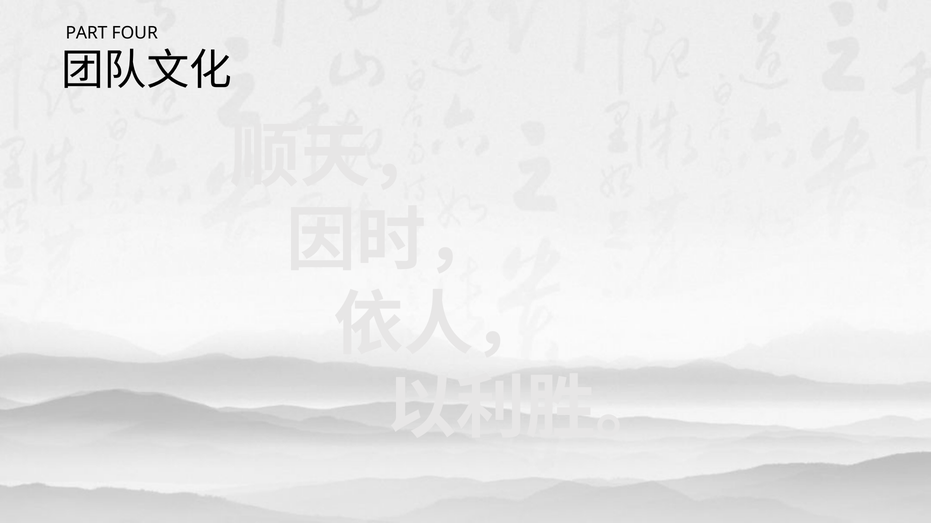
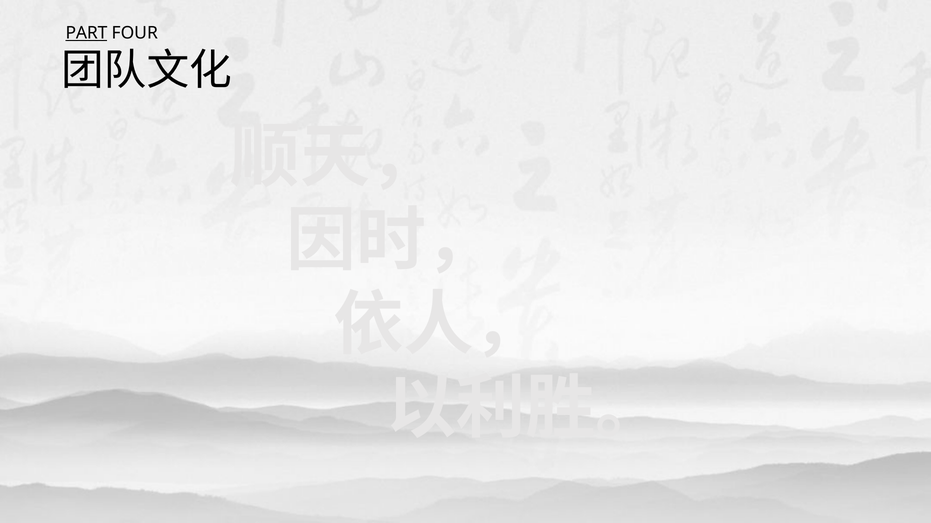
PART underline: none -> present (86, 33)
